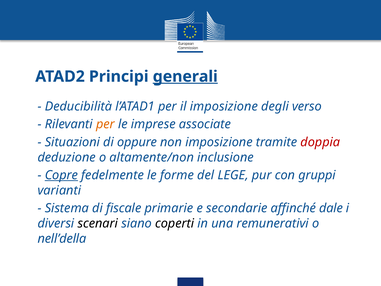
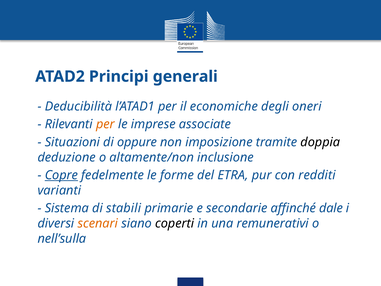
generali underline: present -> none (185, 76)
il imposizione: imposizione -> economiche (224, 106)
verso: verso -> oneri (307, 106)
doppia colour: red -> black (320, 142)
LEGE: LEGE -> ETRA (233, 175)
gruppi: gruppi -> redditi (317, 175)
fiscale: fiscale -> stabili (124, 208)
scenari colour: black -> orange (98, 223)
nell’della: nell’della -> nell’sulla (62, 238)
